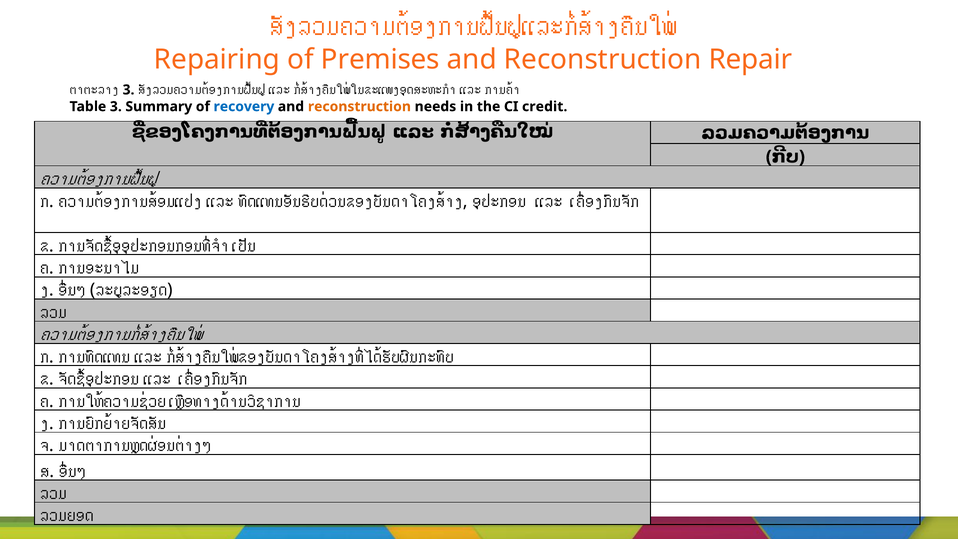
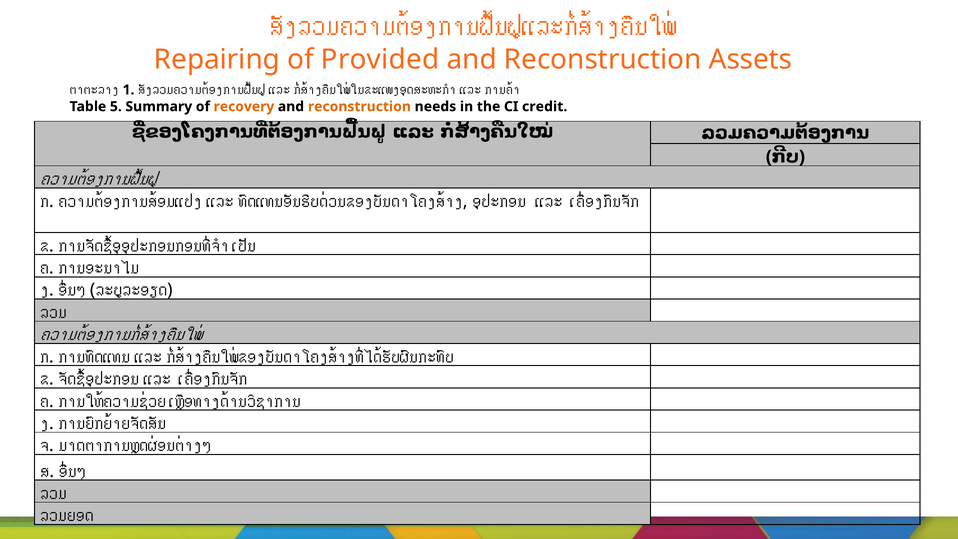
Premises: Premises -> Provided (380, 59)
Repair: Repair -> Assets (750, 59)
3: 3 -> 1 (129, 90)
Table 3: 3 -> 5 (116, 107)
recovery colour: blue -> orange (244, 107)
